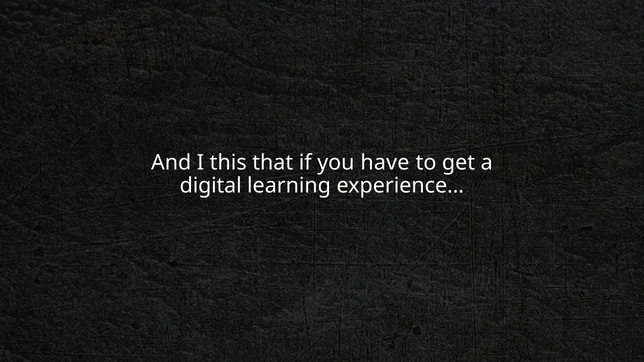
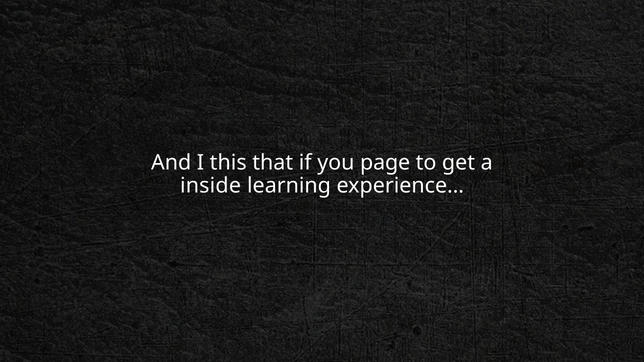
have: have -> page (385, 163)
digital: digital -> inside (211, 186)
